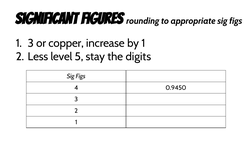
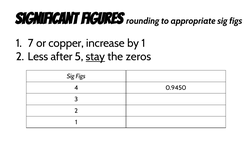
1 3: 3 -> 7 (31, 43)
level: level -> after (62, 57)
stay underline: none -> present (95, 57)
digits: digits -> zeros (138, 57)
